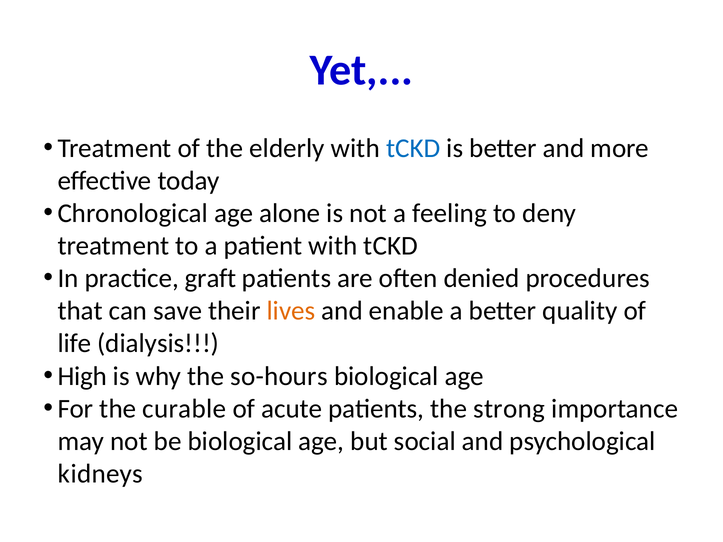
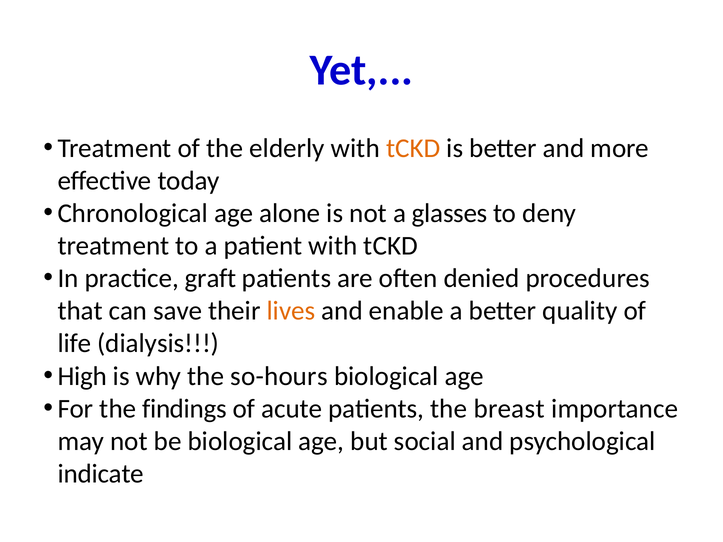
tCKD colour: blue -> orange (413, 148)
feeling: feeling -> glasses (450, 213)
curable: curable -> findings (185, 409)
strong: strong -> breast (509, 409)
kidneys: kidneys -> indicate (101, 474)
